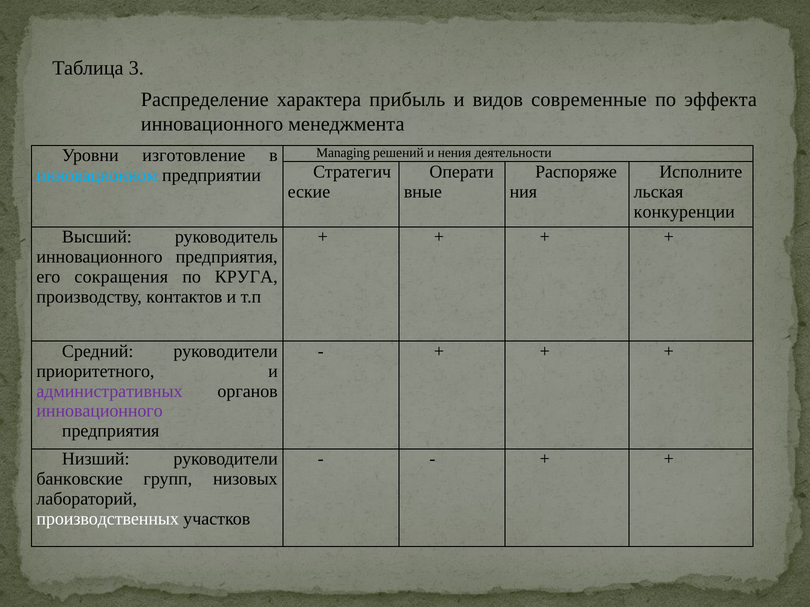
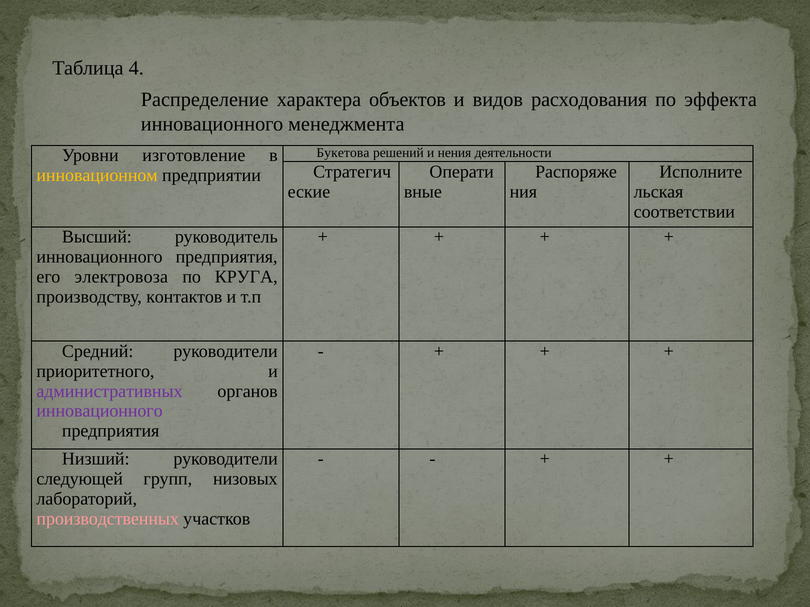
3: 3 -> 4 (136, 68)
прибыль: прибыль -> объектов (407, 100)
современные: современные -> расходования (589, 100)
Managing: Managing -> Букетова (343, 153)
инновационном colour: light blue -> yellow (97, 176)
конкуренции: конкуренции -> соответствии (684, 212)
сокращения: сокращения -> электровоза (121, 277)
банковские: банковские -> следующей (80, 479)
производственных colour: white -> pink (108, 519)
